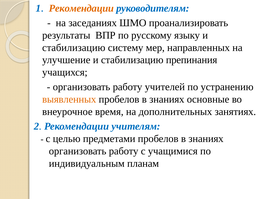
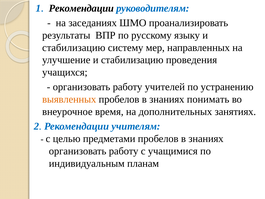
Рекомендации colour: orange -> black (81, 8)
препинания: препинания -> проведения (192, 60)
основные: основные -> понимать (208, 99)
